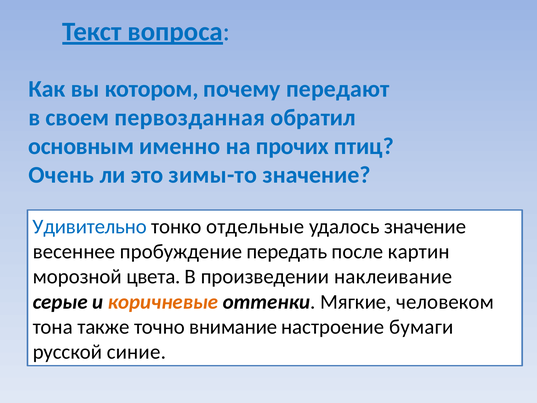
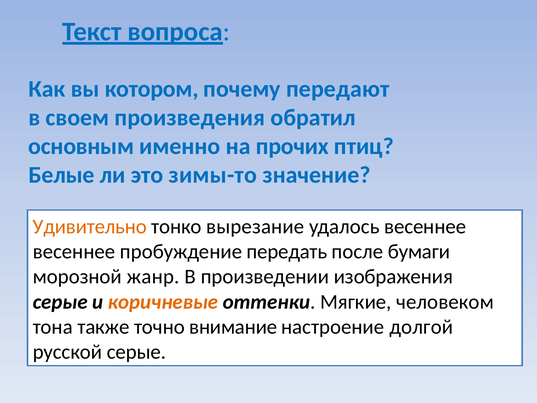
первозданная: первозданная -> произведения (190, 118)
Очень: Очень -> Белые (61, 175)
Удивительно colour: blue -> orange (90, 226)
отдельные: отдельные -> вырезание (255, 226)
удалось значение: значение -> весеннее (425, 226)
картин: картин -> бумаги (419, 252)
цвета: цвета -> жанр (153, 277)
наклеивание: наклеивание -> изображения (393, 277)
бумаги: бумаги -> долгой (421, 327)
русской синие: синие -> серые (136, 352)
